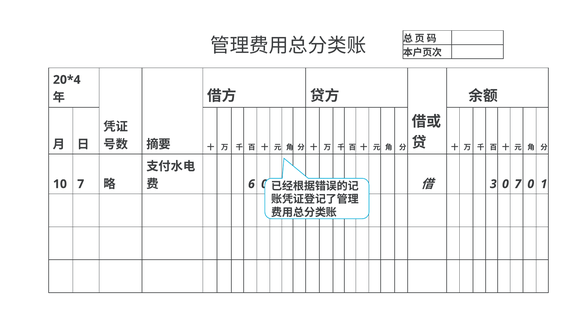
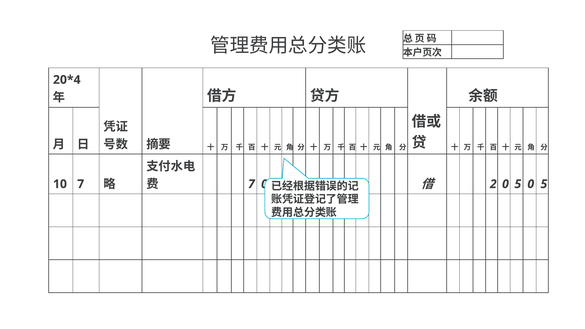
6: 6 -> 7 (251, 184)
3: 3 -> 2 (493, 184)
7: 7 -> 5 (518, 184)
1: 1 -> 5 (544, 184)
